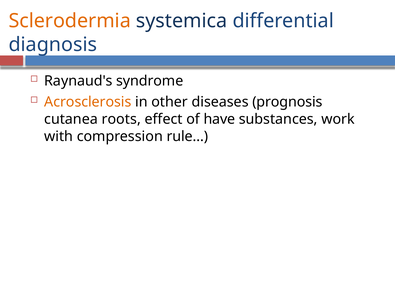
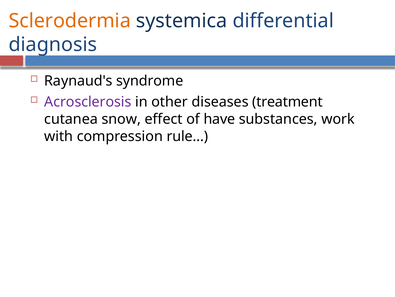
Acrosclerosis colour: orange -> purple (88, 102)
prognosis: prognosis -> treatment (287, 102)
roots: roots -> snow (121, 119)
